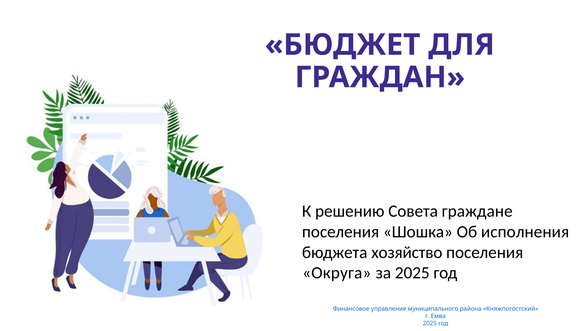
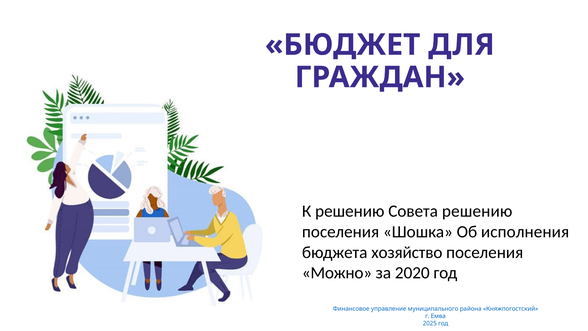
Совета граждане: граждане -> решению (477, 211)
Округа: Округа -> Можно (337, 273)
за 2025: 2025 -> 2020 (412, 273)
